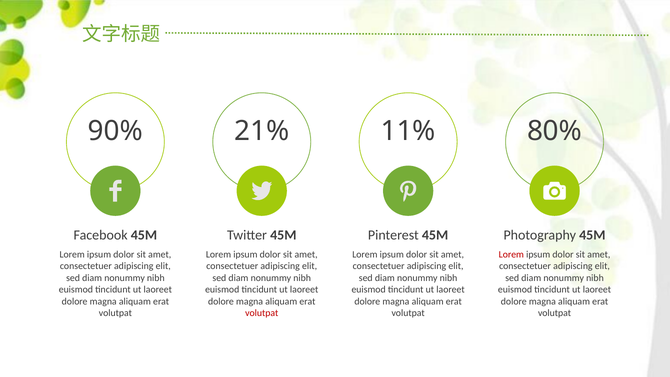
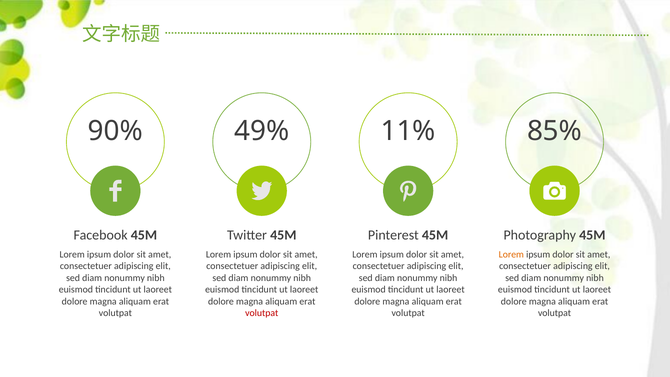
21%: 21% -> 49% (262, 131)
80%: 80% -> 85% (555, 131)
Lorem colour: red -> orange (511, 254)
